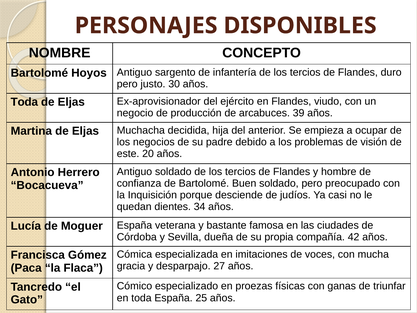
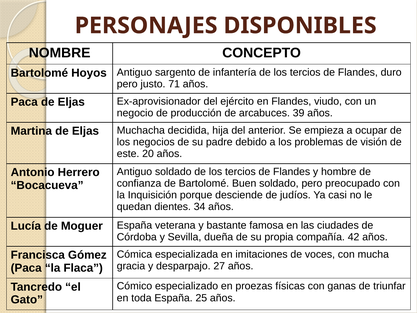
30: 30 -> 71 (174, 84)
Toda: Toda -> Paca (24, 102)
